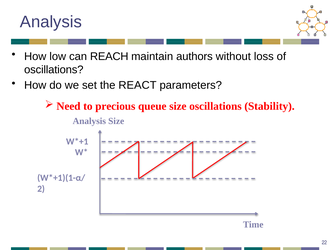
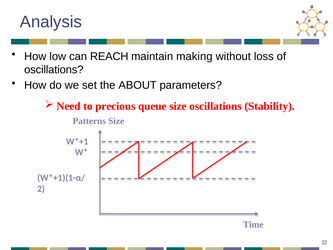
authors: authors -> making (194, 56)
REACT: REACT -> ABOUT (138, 85)
Analysis: Analysis -> Patterns (89, 121)
